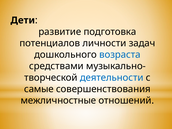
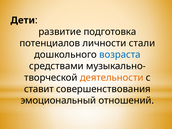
задач: задач -> стали (142, 43)
деятельности colour: blue -> orange (112, 78)
самые: самые -> ставит (39, 89)
межличностные: межличностные -> эмоциональный (58, 101)
